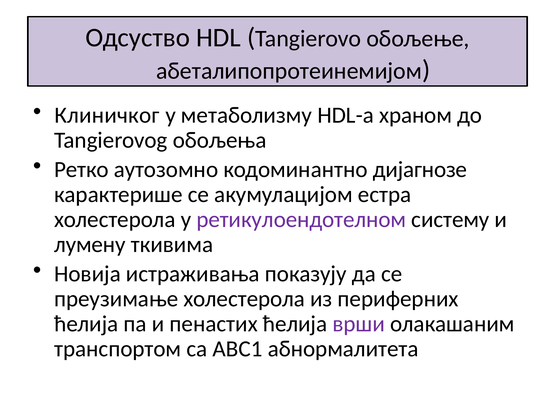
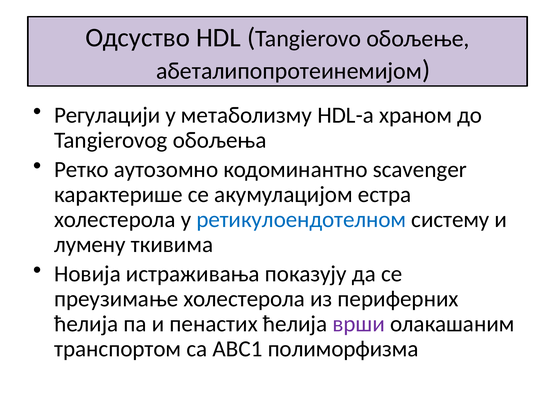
Клиничког: Клиничког -> Регулацији (107, 115)
дијагнозе: дијагнозе -> scavenger (420, 170)
ретикулоендотелном colour: purple -> blue (301, 220)
абнормалитета: абнормалитета -> полиморфизма (343, 349)
